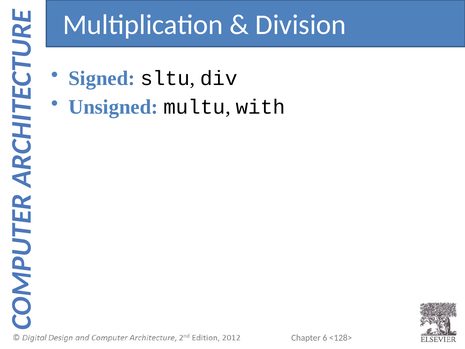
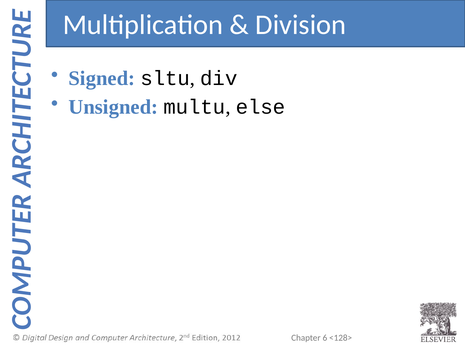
with: with -> else (261, 107)
